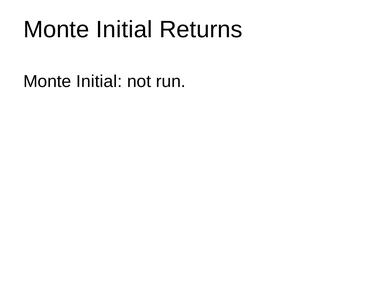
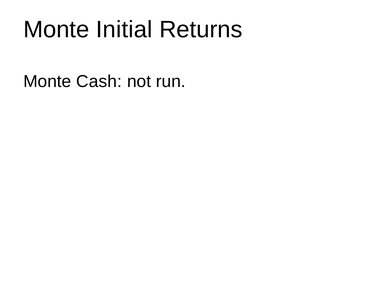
Initial: Initial -> Cash (99, 82)
